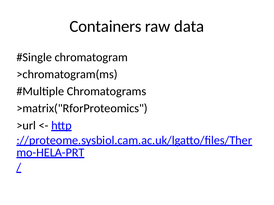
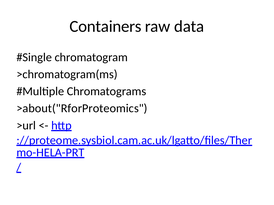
>matrix("RforProteomics: >matrix("RforProteomics -> >about("RforProteomics (82, 109)
